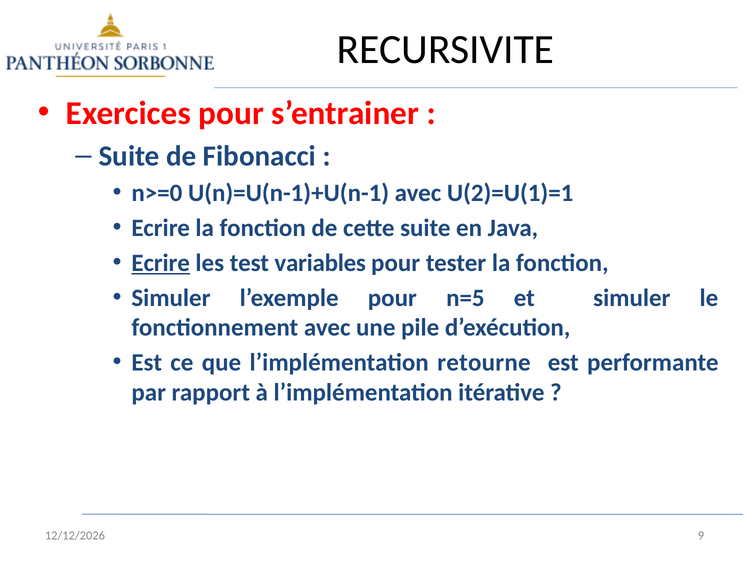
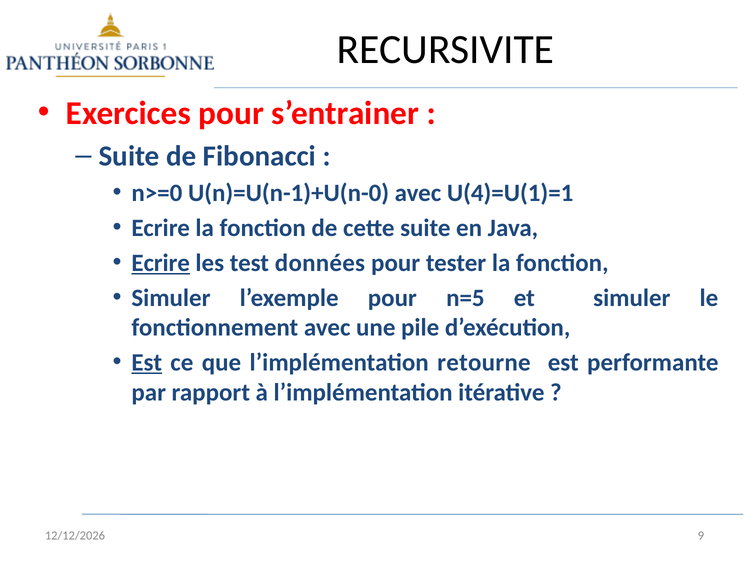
U(n)=U(n-1)+U(n-1: U(n)=U(n-1)+U(n-1 -> U(n)=U(n-1)+U(n-0 (289, 193)
U(2)=U(1)=1: U(2)=U(1)=1 -> U(4)=U(1)=1 (510, 193)
variables: variables -> données (320, 263)
Est underline: none -> present (147, 363)
